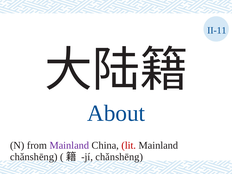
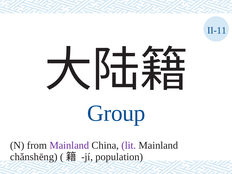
About: About -> Group (116, 113)
lit colour: red -> purple (129, 145)
jí chǎnshēng: chǎnshēng -> population (119, 157)
